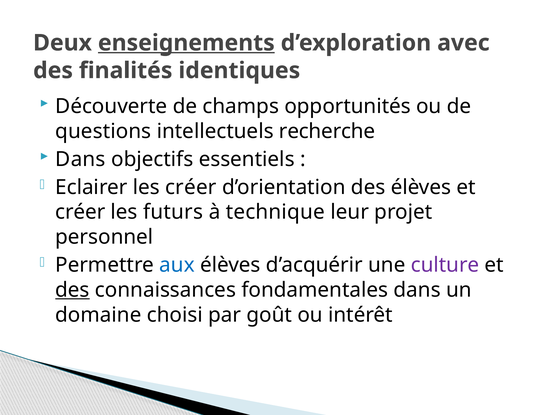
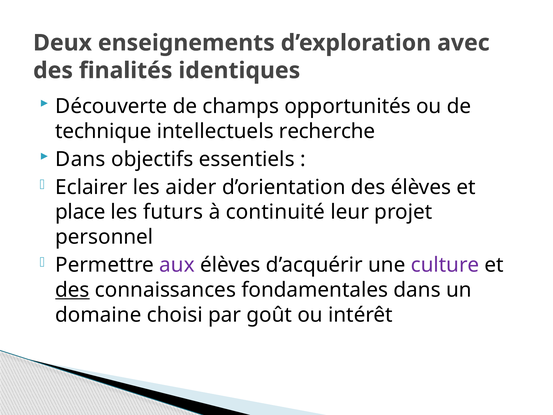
enseignements underline: present -> none (186, 43)
questions: questions -> technique (103, 131)
les créer: créer -> aider (191, 187)
créer: créer -> place (80, 212)
technique: technique -> continuité (275, 212)
aux colour: blue -> purple (177, 265)
